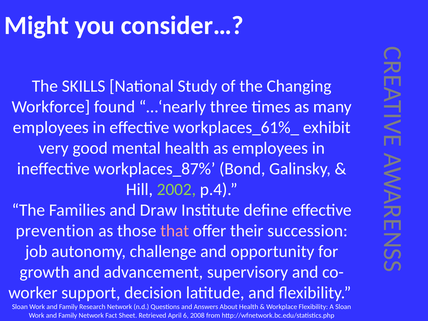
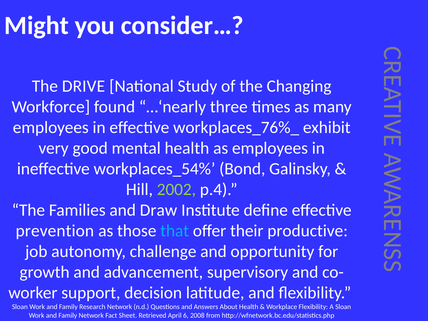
SKILLS: SKILLS -> DRIVE (84, 86)
workplaces_61%_: workplaces_61%_ -> workplaces_76%_ (236, 127)
workplaces_87%: workplaces_87% -> workplaces_54% (154, 169)
that colour: pink -> light blue (175, 231)
succession: succession -> productive (308, 231)
